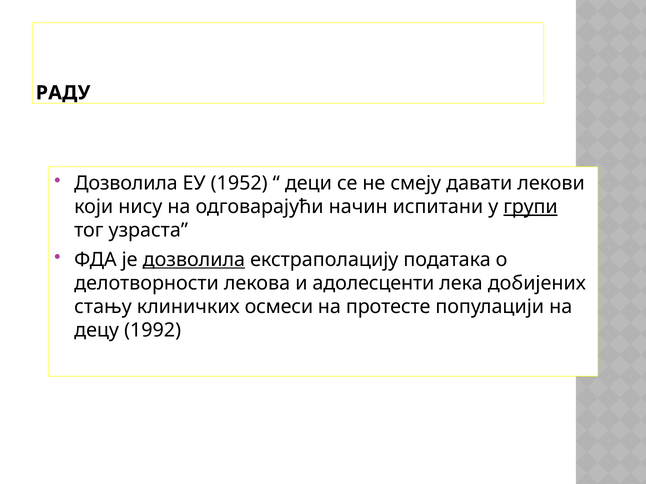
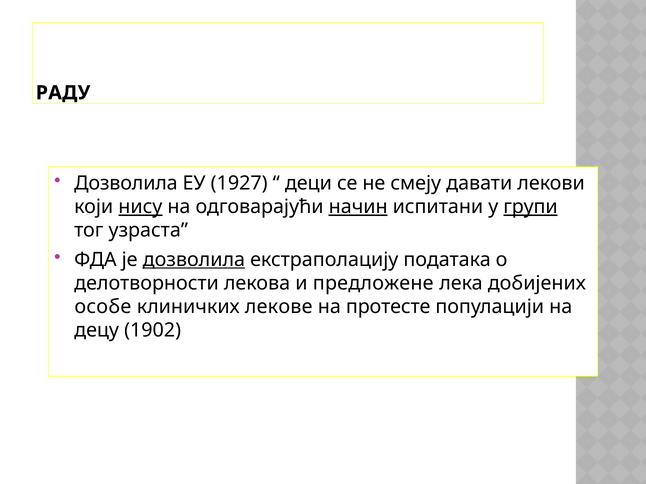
1952: 1952 -> 1927 (239, 183)
нису underline: none -> present (140, 207)
начин underline: none -> present (358, 207)
адолесценти: адолесценти -> предложене (373, 283)
стању: стању -> особе (103, 307)
осмеси: осмеси -> лекове (279, 307)
1992: 1992 -> 1902 (153, 331)
